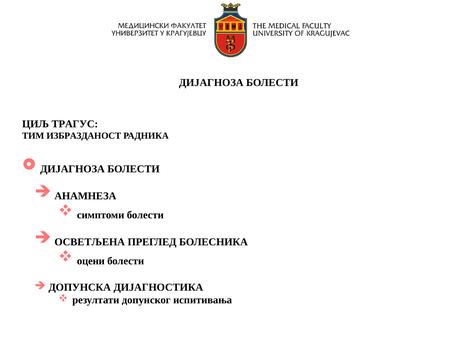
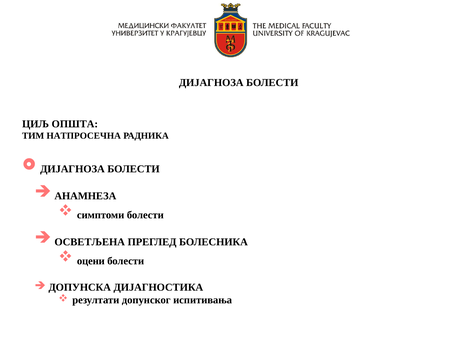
ТРАГУС: ТРАГУС -> ОПШТА (75, 124)
ИЗБРАЗДАНОСТ: ИЗБРАЗДАНОСТ -> НАТПРОСЕЧНА (84, 136)
